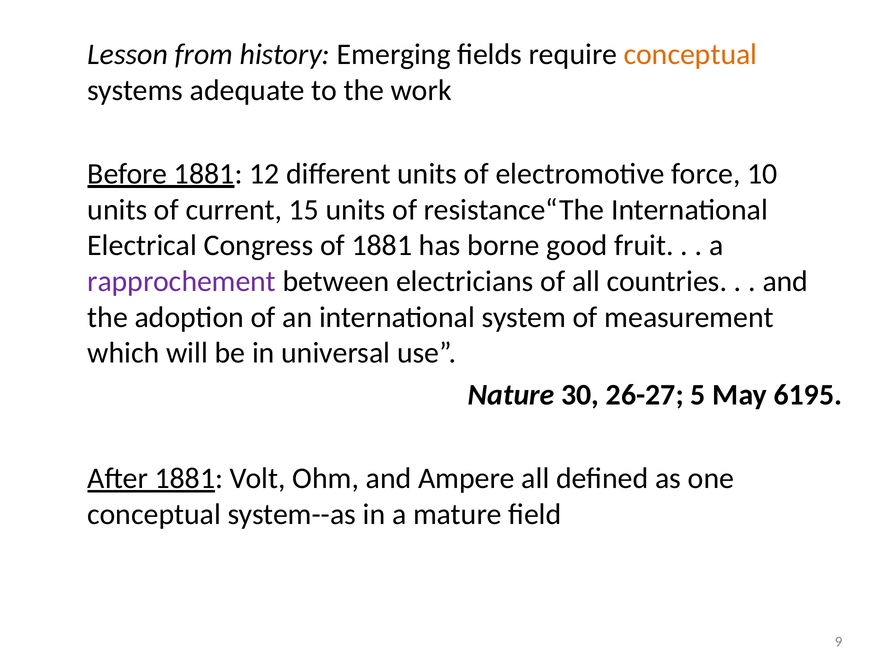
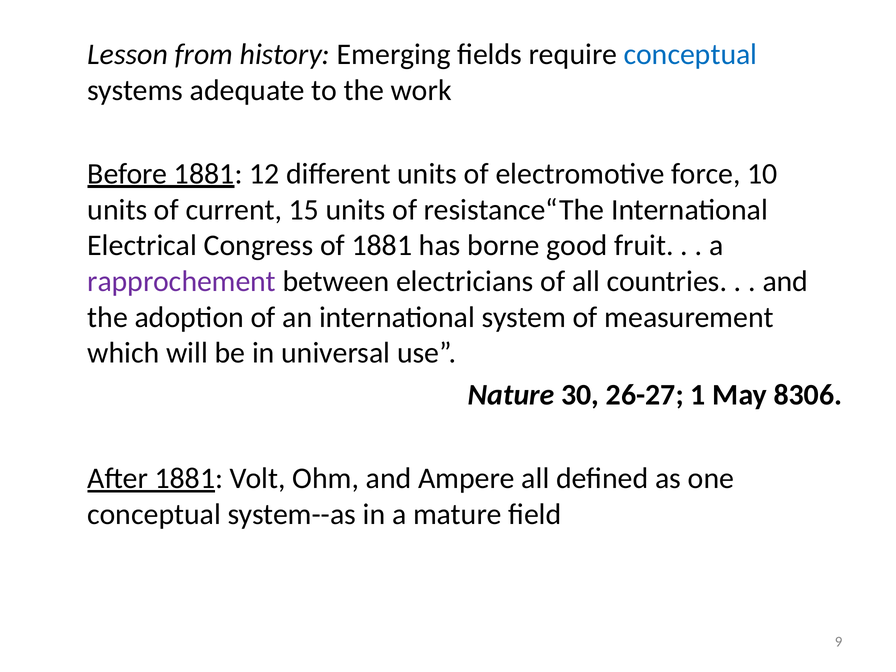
conceptual colour: orange -> blue (690, 54)
5: 5 -> 1 (698, 395)
6195: 6195 -> 8306 (808, 395)
